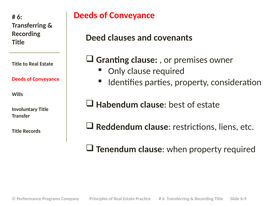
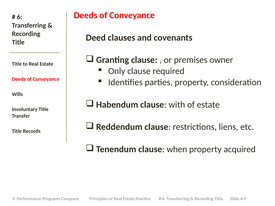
best: best -> with (177, 105)
property required: required -> acquired (240, 149)
